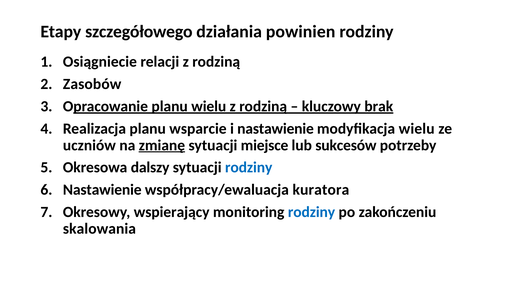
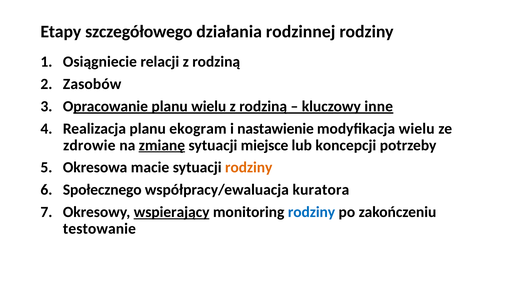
powinien: powinien -> rodzinnej (301, 32)
brak: brak -> inne (379, 106)
wsparcie: wsparcie -> ekogram (198, 128)
uczniów: uczniów -> zdrowie (89, 145)
sukcesów: sukcesów -> koncepcji (346, 145)
dalszy: dalszy -> macie (150, 167)
rodziny colour: blue -> orange (249, 167)
Nastawienie: Nastawienie -> Społecznego (102, 190)
wspierający underline: none -> present (172, 212)
skalowania: skalowania -> testowanie (99, 229)
